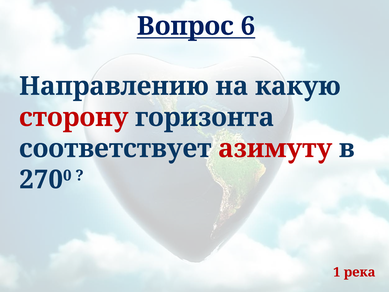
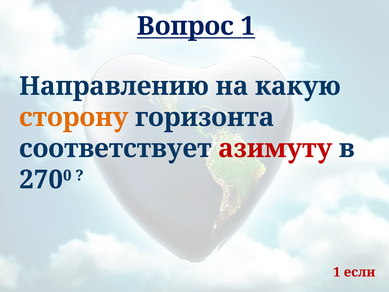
Вопрос 6: 6 -> 1 (248, 26)
сторону colour: red -> orange (74, 117)
река: река -> если (360, 272)
